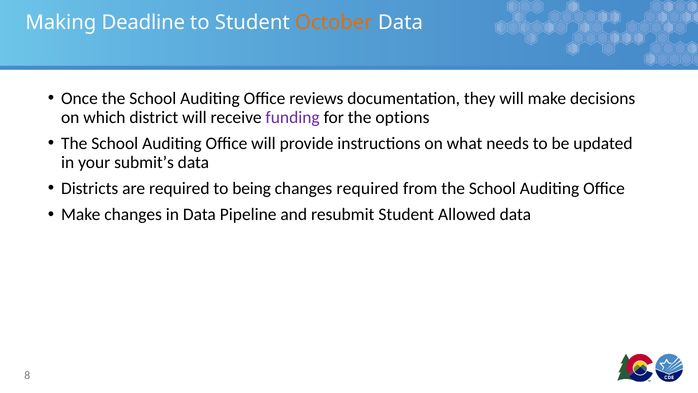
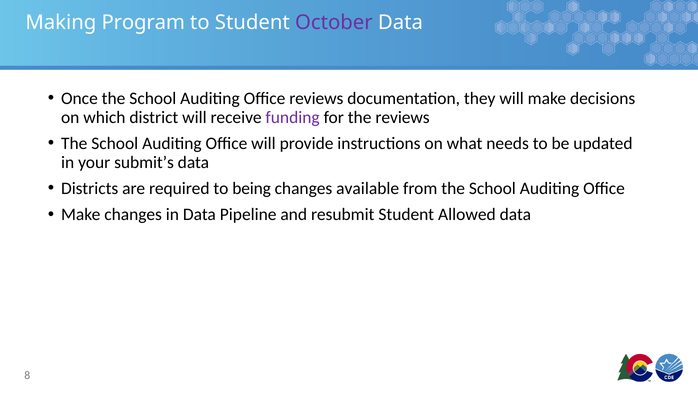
Deadline: Deadline -> Program (143, 23)
October colour: orange -> purple (334, 23)
the options: options -> reviews (403, 117)
changes required: required -> available (368, 188)
